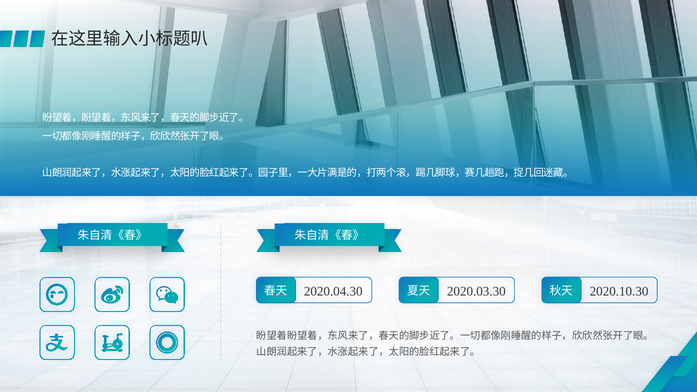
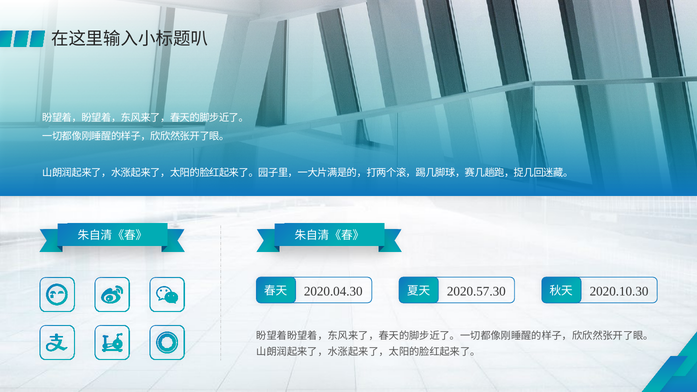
2020.03.30: 2020.03.30 -> 2020.57.30 (476, 291)
